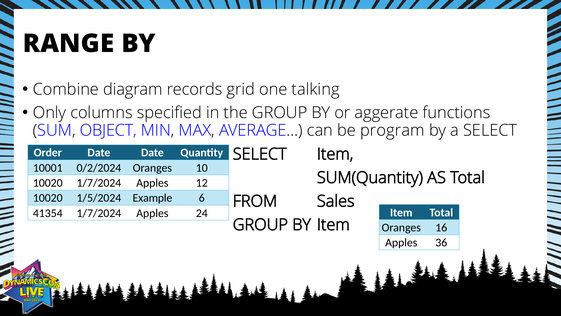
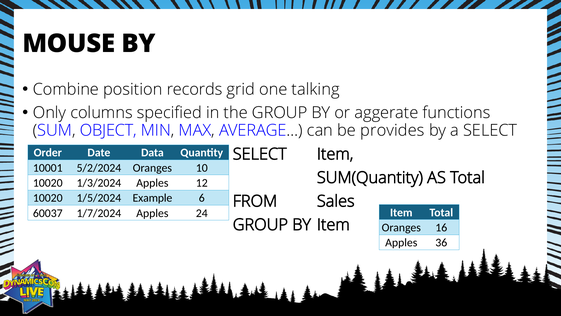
RANGE: RANGE -> MOUSE (69, 43)
diagram: diagram -> position (133, 89)
program: program -> provides (392, 130)
Date Date: Date -> Data (152, 153)
0/2/2024: 0/2/2024 -> 5/2/2024 (99, 168)
10020 1/7/2024: 1/7/2024 -> 1/3/2024 (99, 183)
41354: 41354 -> 60037 (48, 213)
